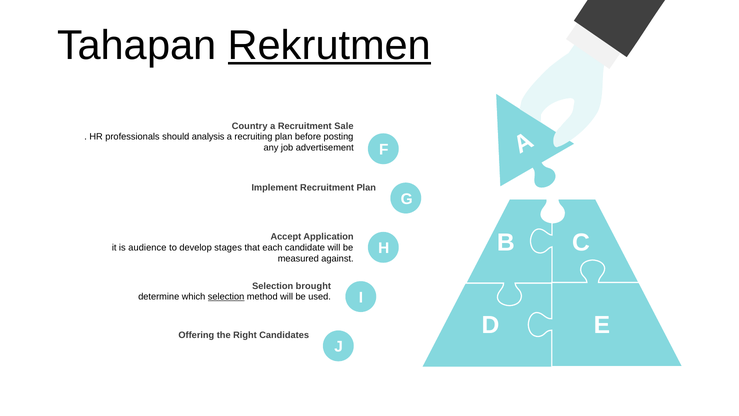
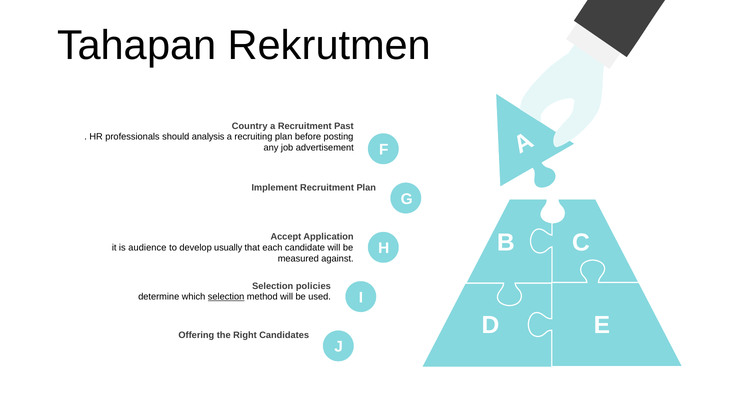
Rekrutmen underline: present -> none (329, 46)
Sale: Sale -> Past (344, 126)
stages: stages -> usually (228, 247)
brought: brought -> policies (313, 286)
